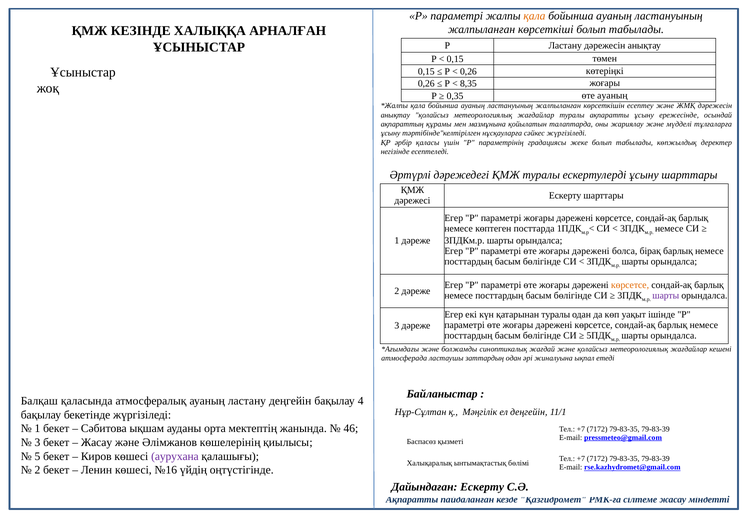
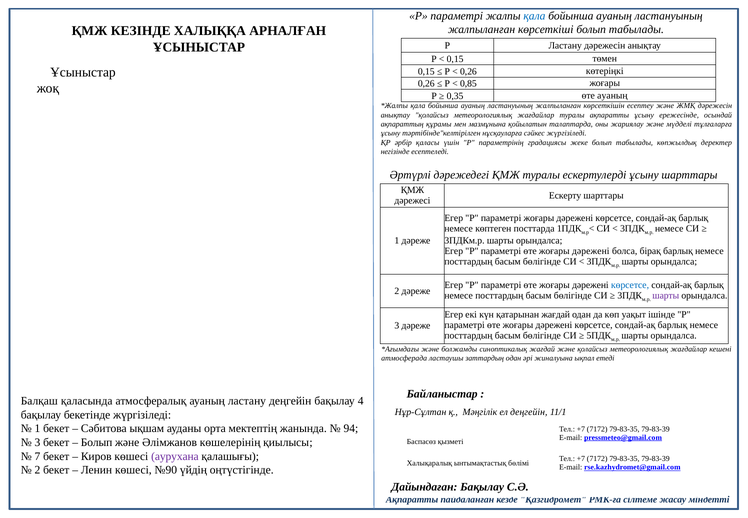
қала colour: orange -> blue (534, 16)
8,35: 8,35 -> 0,85 (468, 84)
көрсетсе colour: orange -> blue (630, 285)
қатарынан туралы: туралы -> жағдай (556, 314)
46: 46 -> 94 (351, 429)
Жасау: Жасау -> Болып (97, 442)
5: 5 -> 7 (37, 456)
№16: №16 -> №90 (166, 470)
Дайындаған Ескерту: Ескерту -> Бақылау (482, 487)
